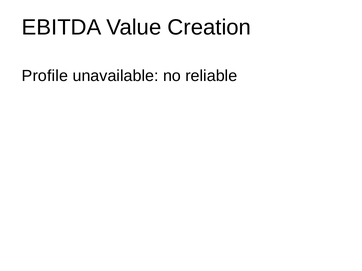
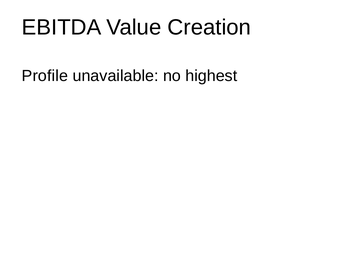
reliable: reliable -> highest (211, 76)
